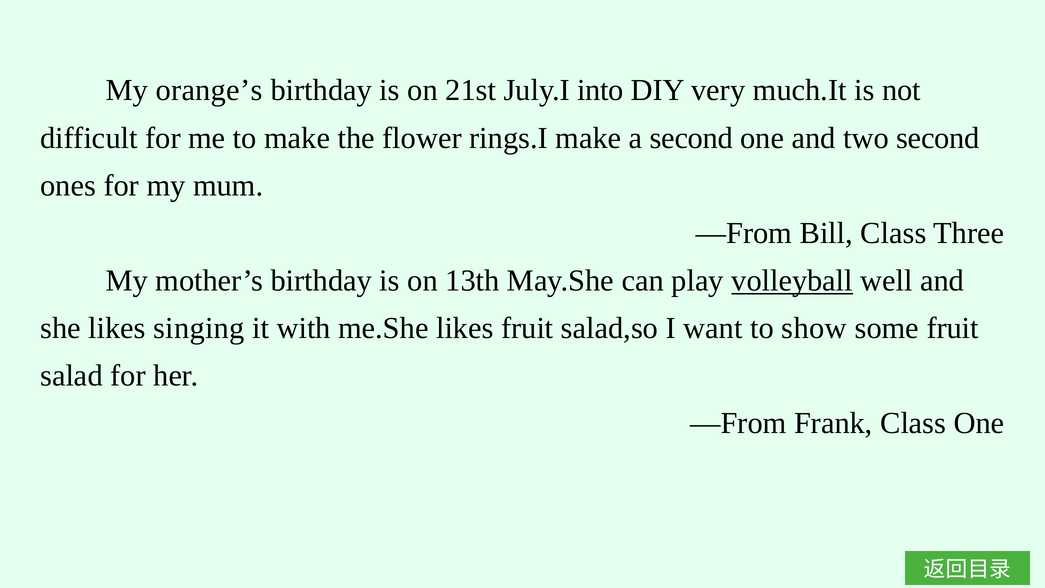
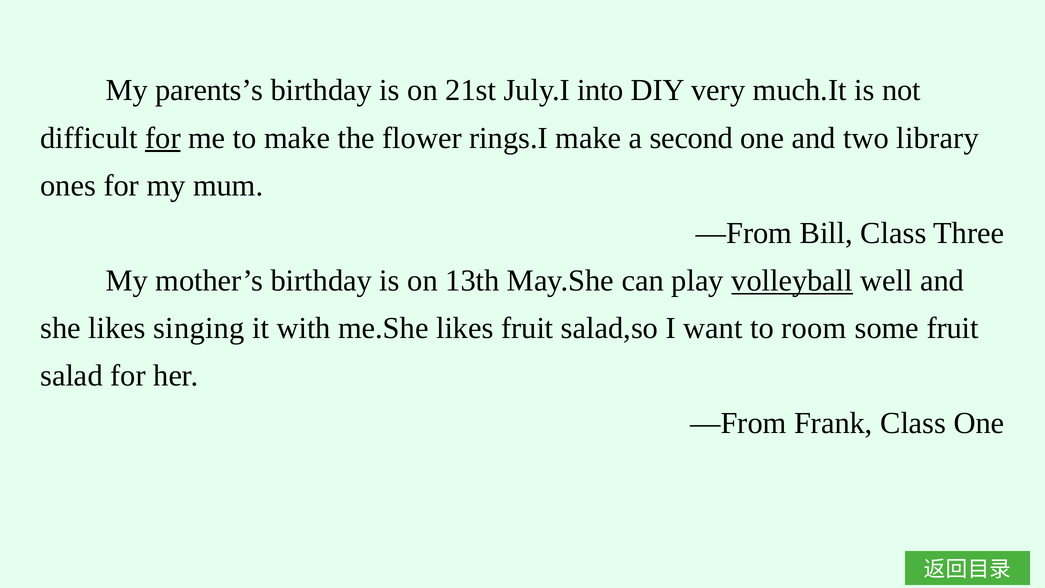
orange’s: orange’s -> parents’s (209, 90)
for underline: none -> present (163, 138)
two second: second -> library (938, 138)
show: show -> room (814, 328)
